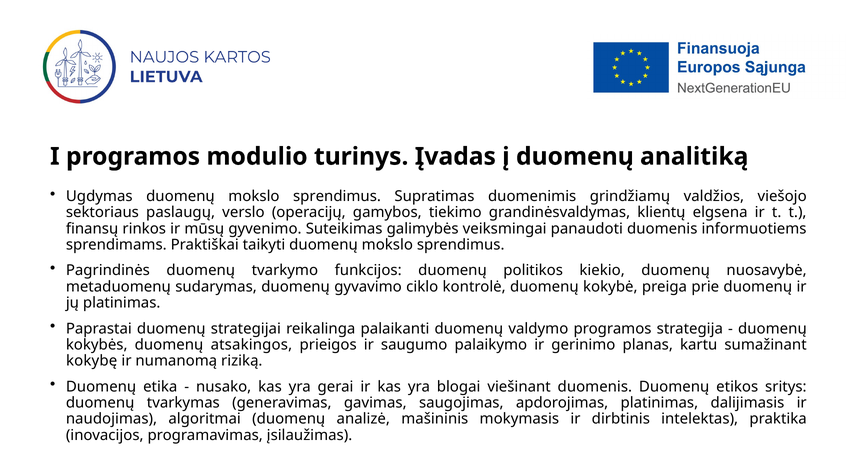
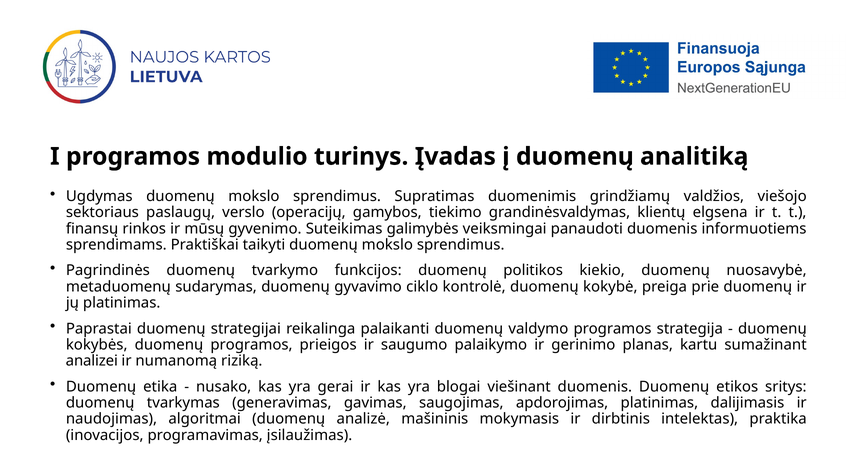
duomenų atsakingos: atsakingos -> programos (251, 345)
kokybę: kokybę -> analizei (92, 361)
